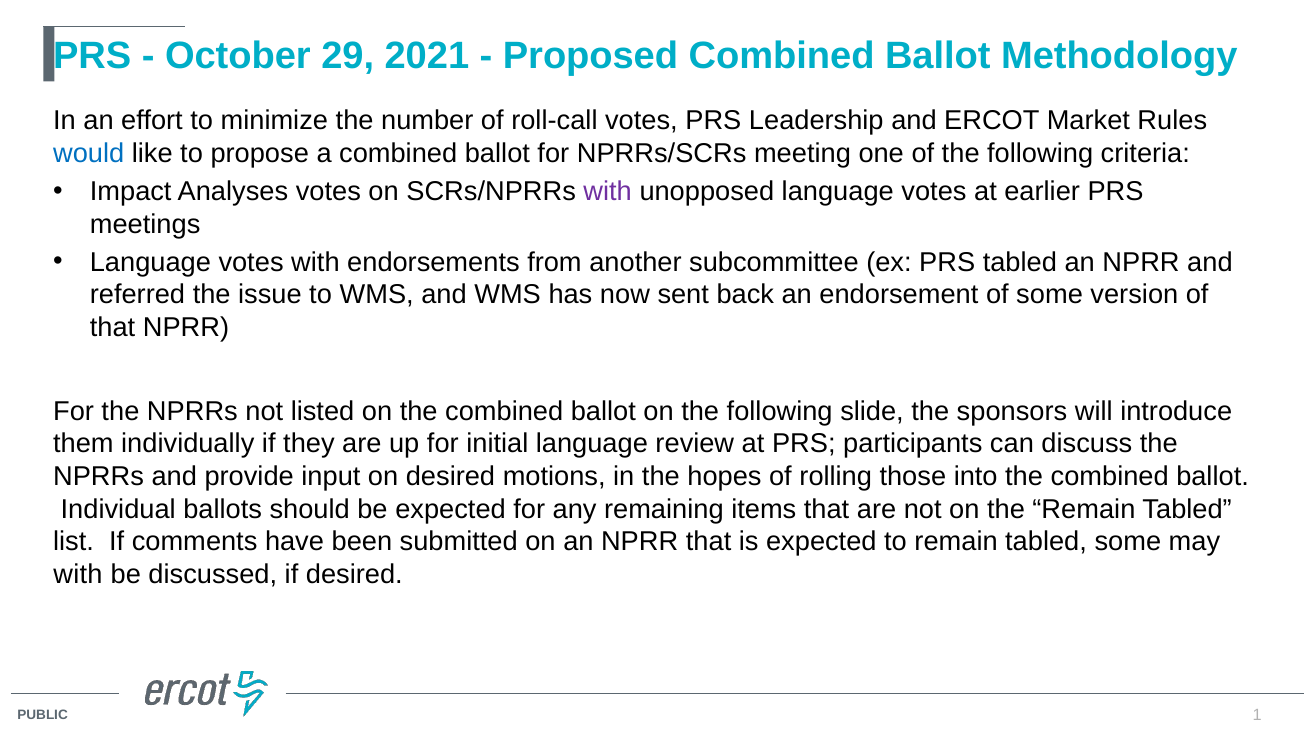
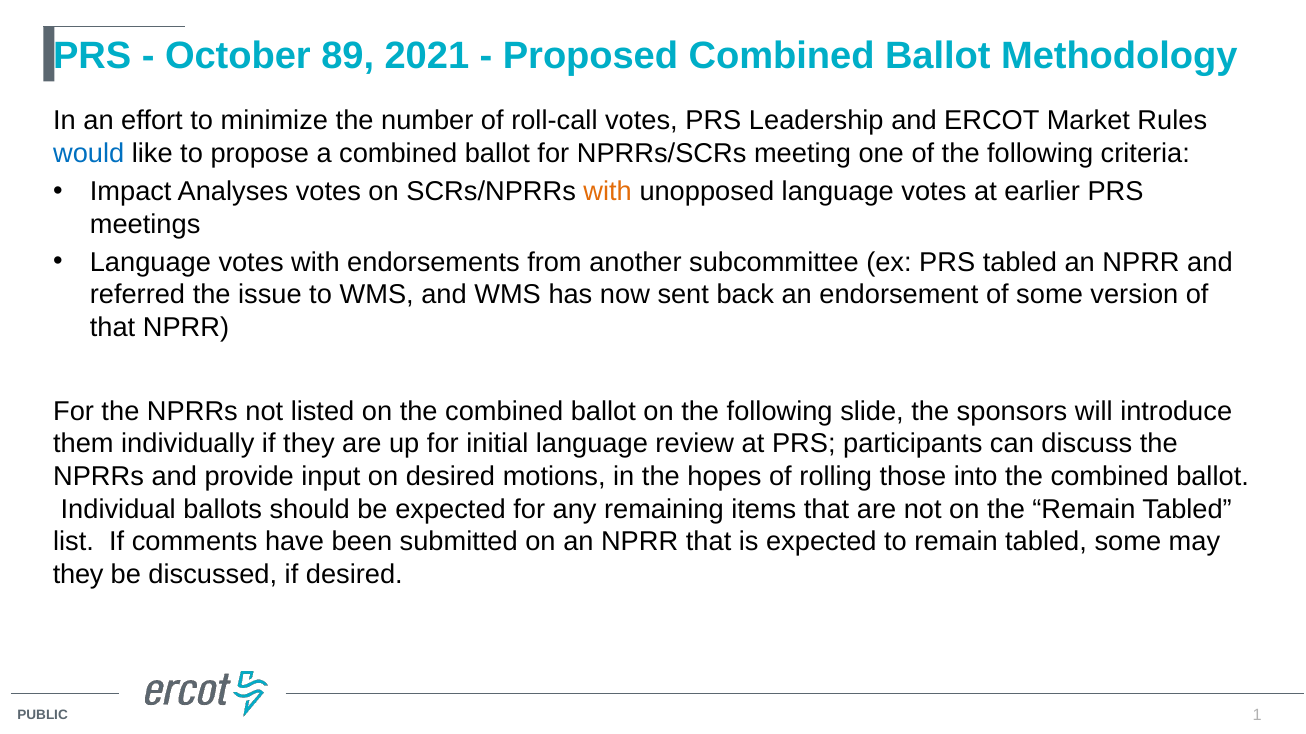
29: 29 -> 89 (348, 56)
with colour: purple -> orange (608, 192)
with: with -> they (78, 575)
